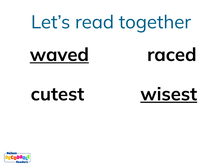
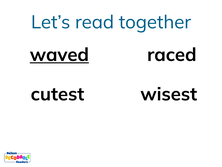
wisest underline: present -> none (169, 94)
